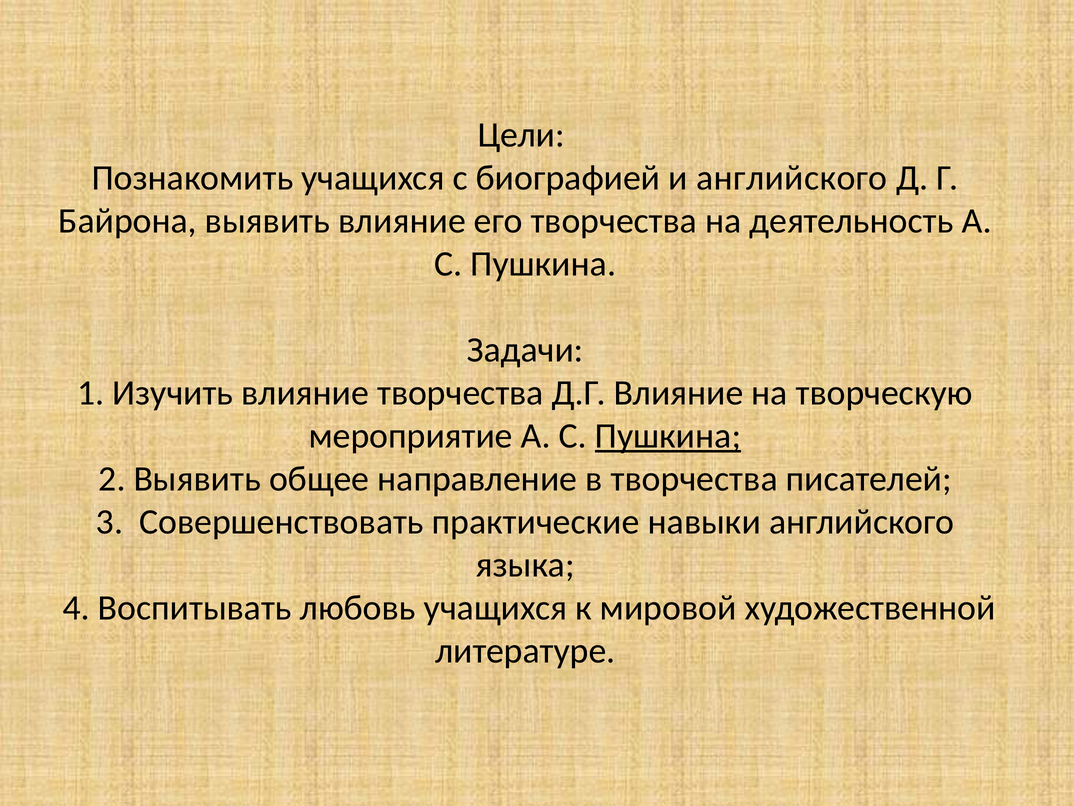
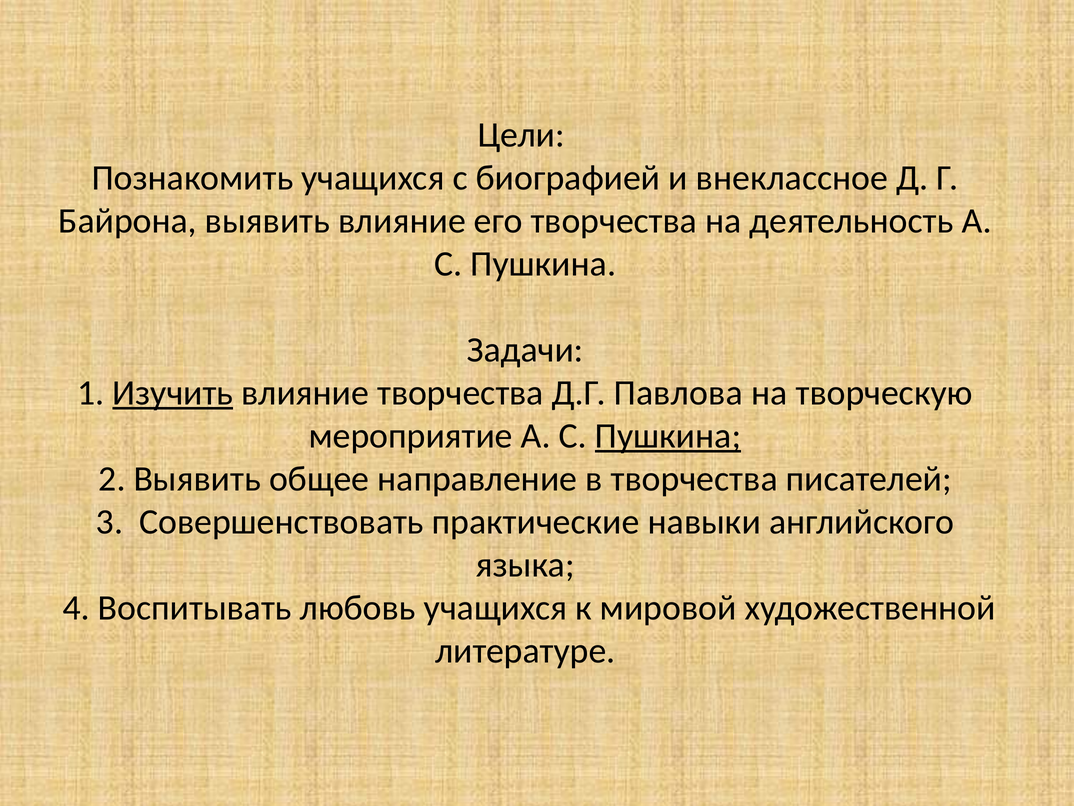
и английского: английского -> внеклассное (792, 178)
Изучить underline: none -> present (173, 393)
Д.Г Влияние: Влияние -> Павлова (678, 393)
